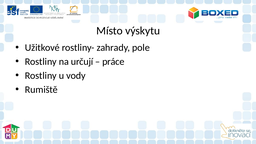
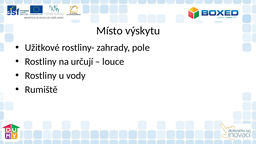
práce: práce -> louce (113, 62)
